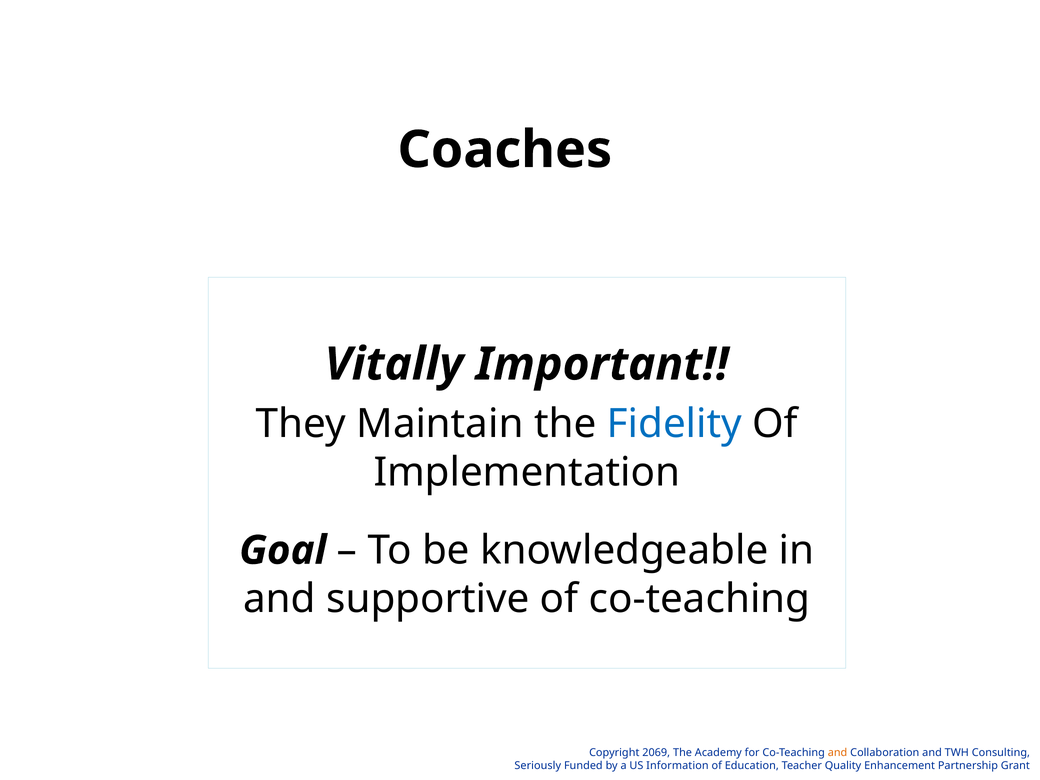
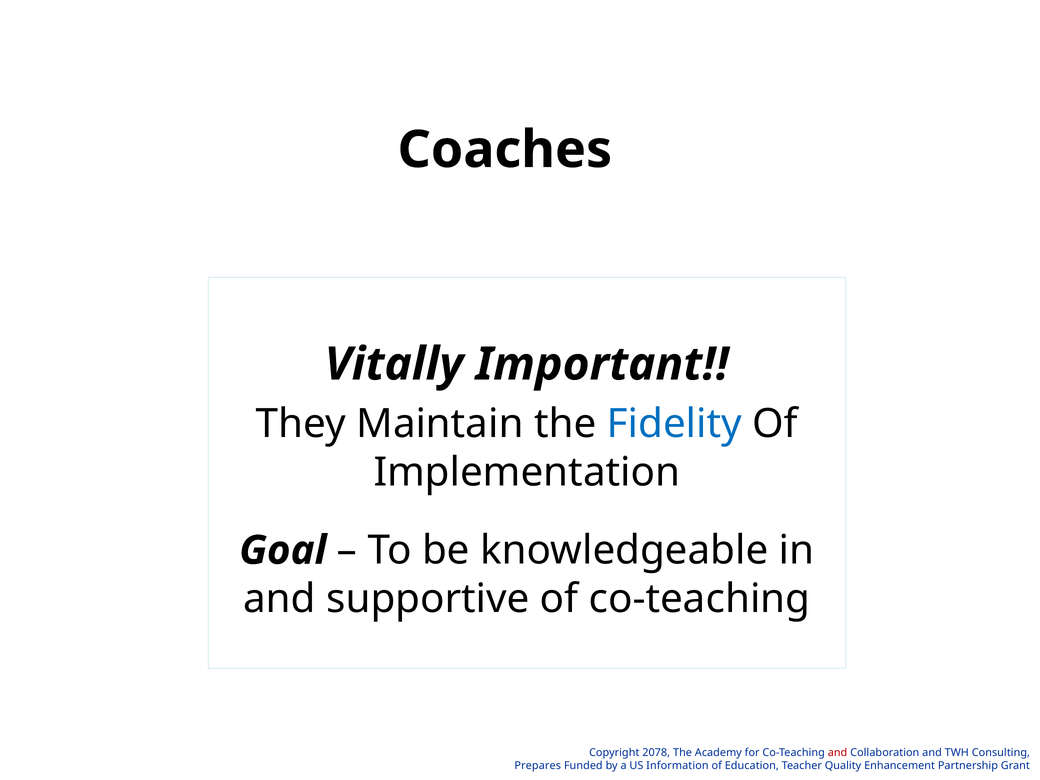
2069: 2069 -> 2078 (656, 752)
and colour: orange -> red (838, 752)
Seriously: Seriously -> Prepares (538, 765)
